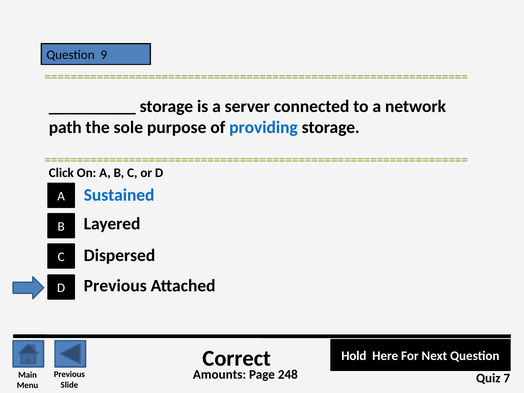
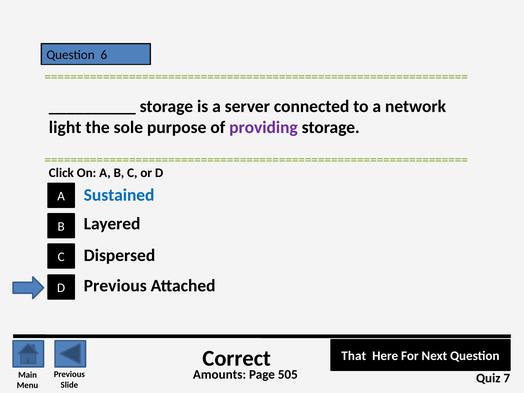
9: 9 -> 6 (104, 55)
path: path -> light (65, 127)
providing colour: blue -> purple (263, 127)
Hold: Hold -> That (354, 356)
248: 248 -> 505 (288, 375)
